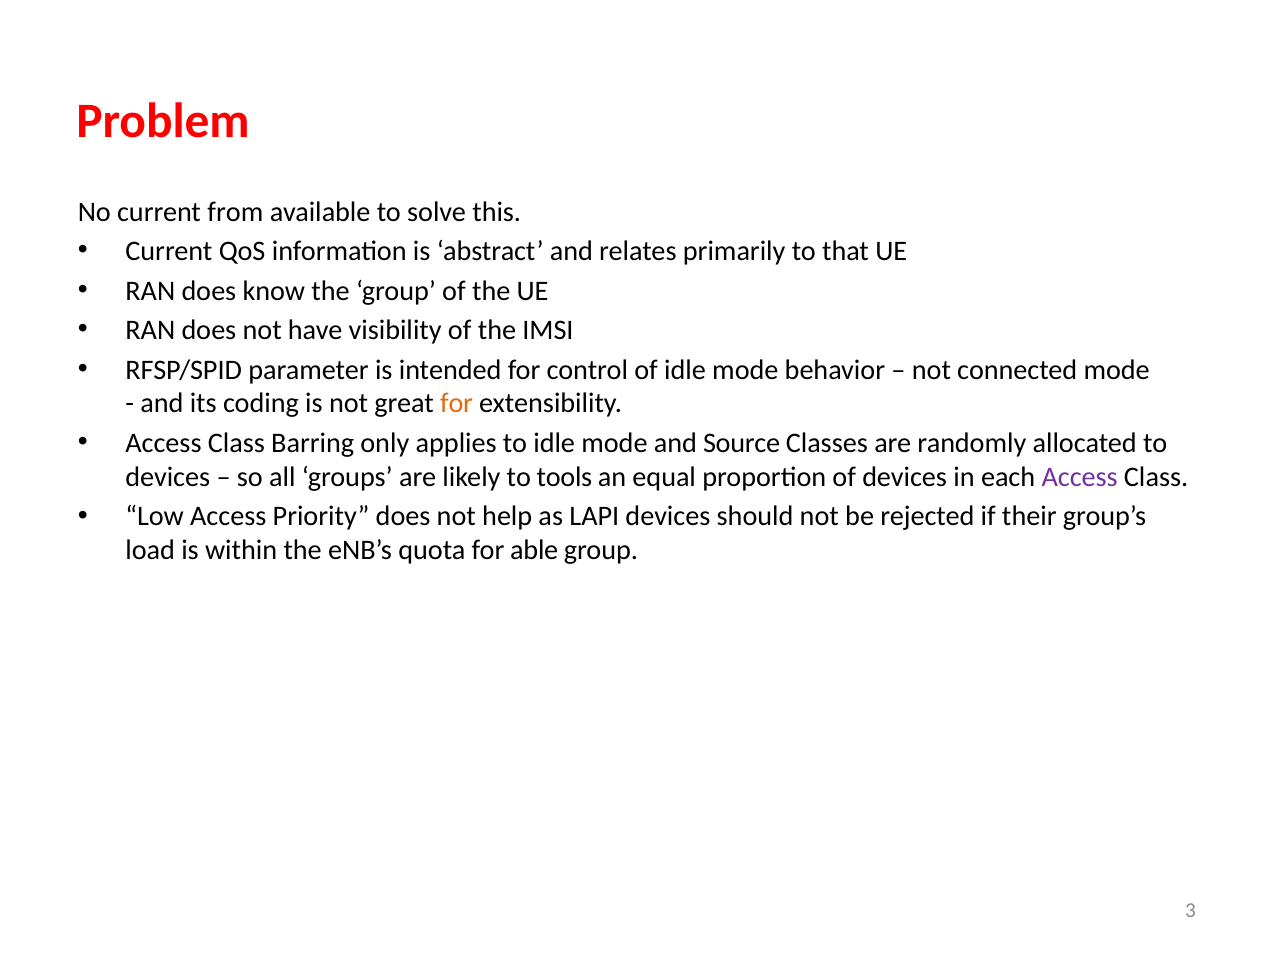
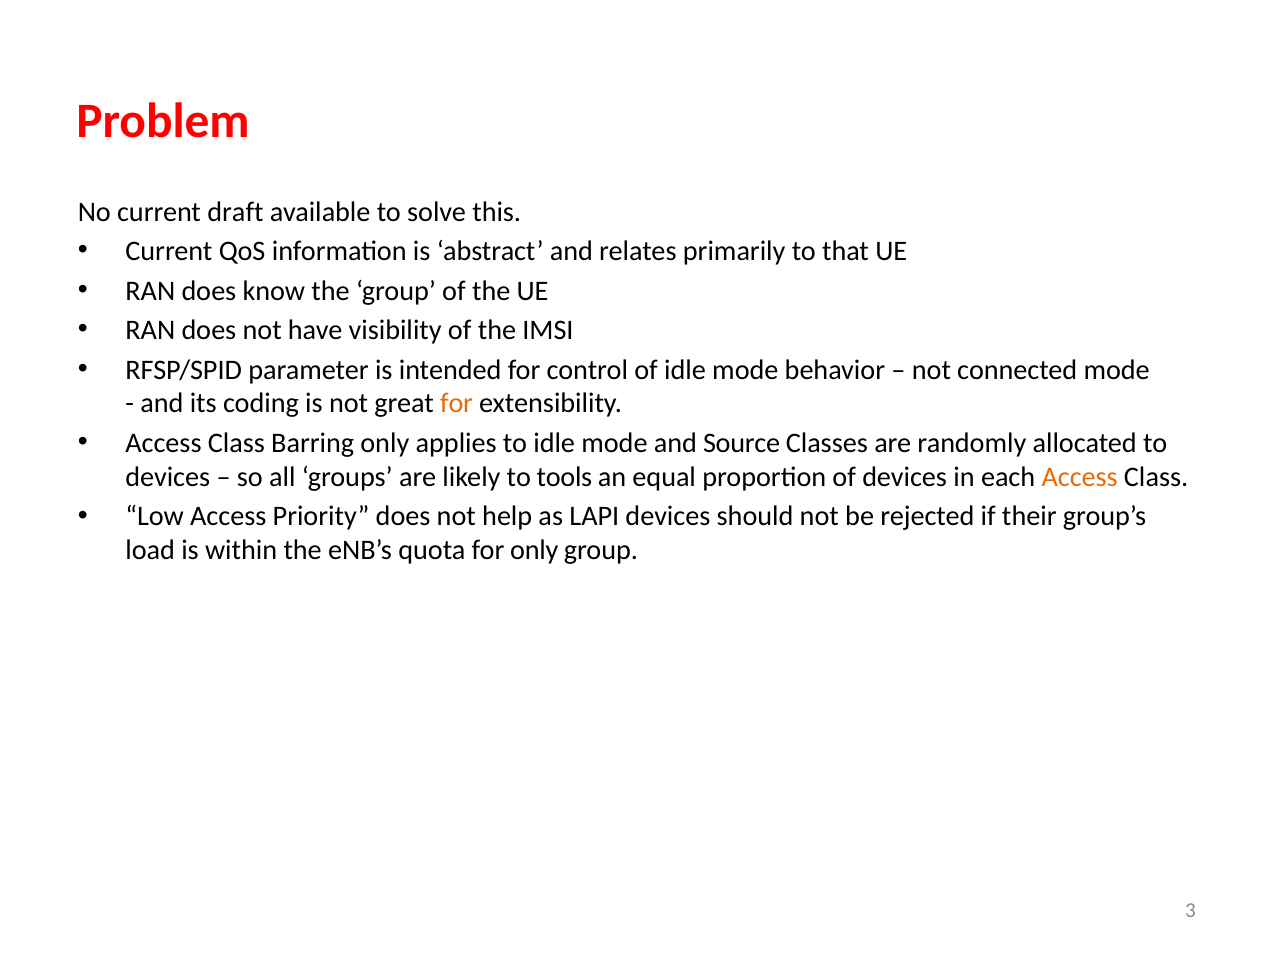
from: from -> draft (235, 212)
Access colour: purple -> orange (1080, 477)
for able: able -> only (534, 550)
